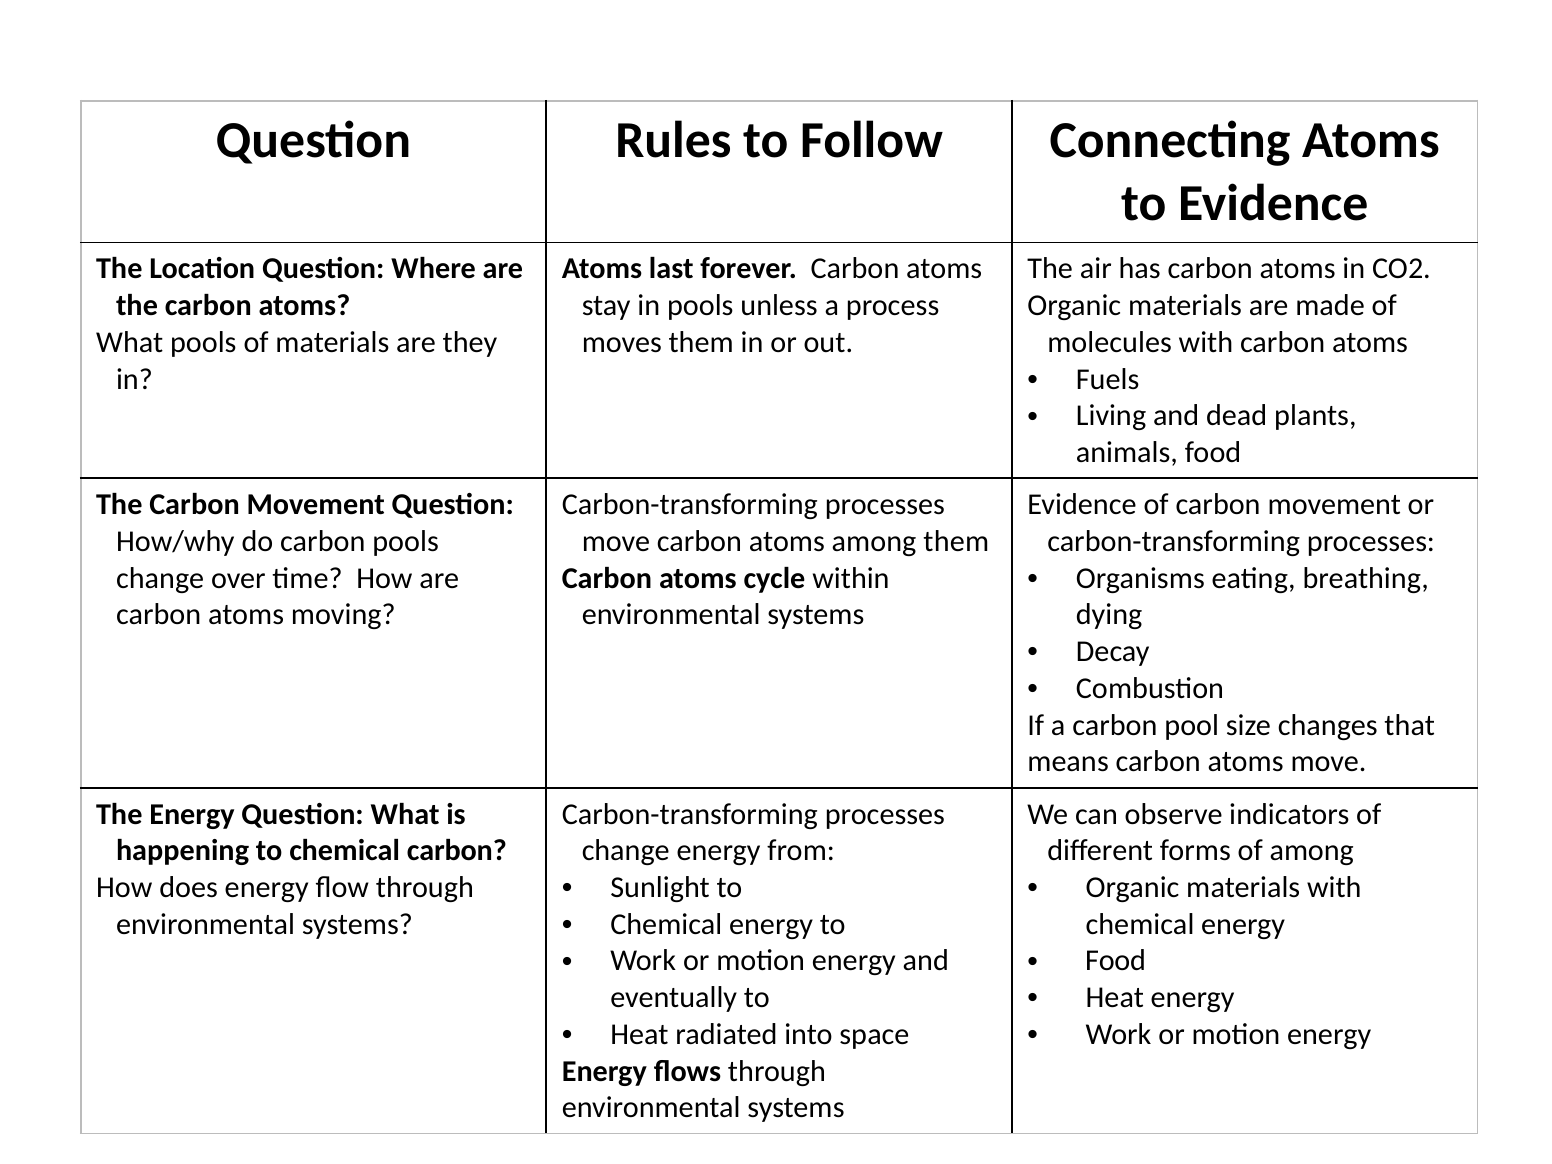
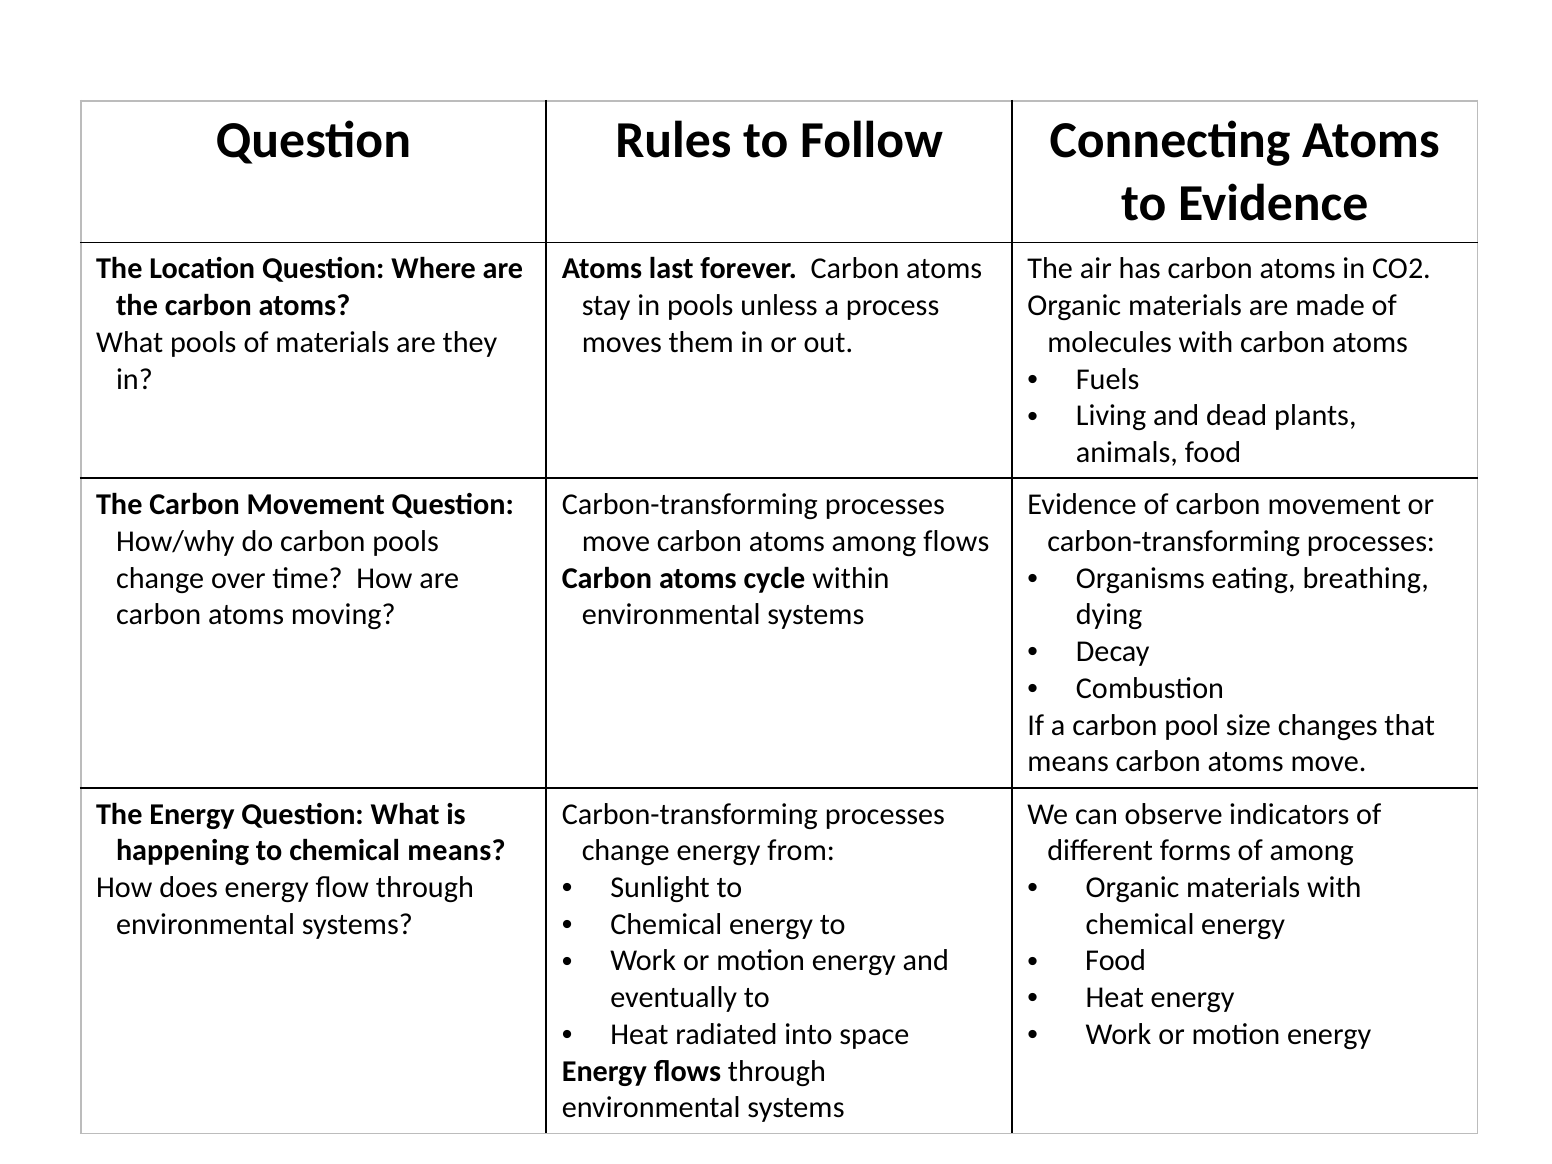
among them: them -> flows (956, 542)
chemical carbon: carbon -> means (457, 851)
